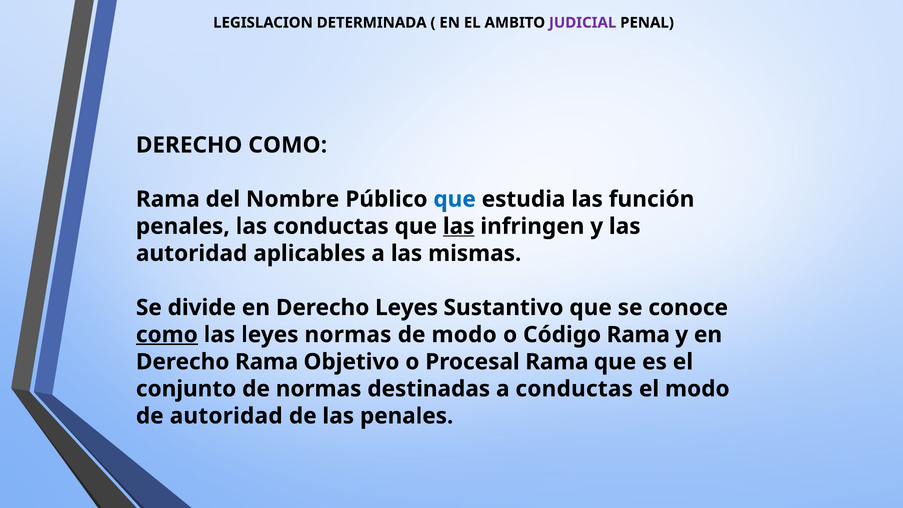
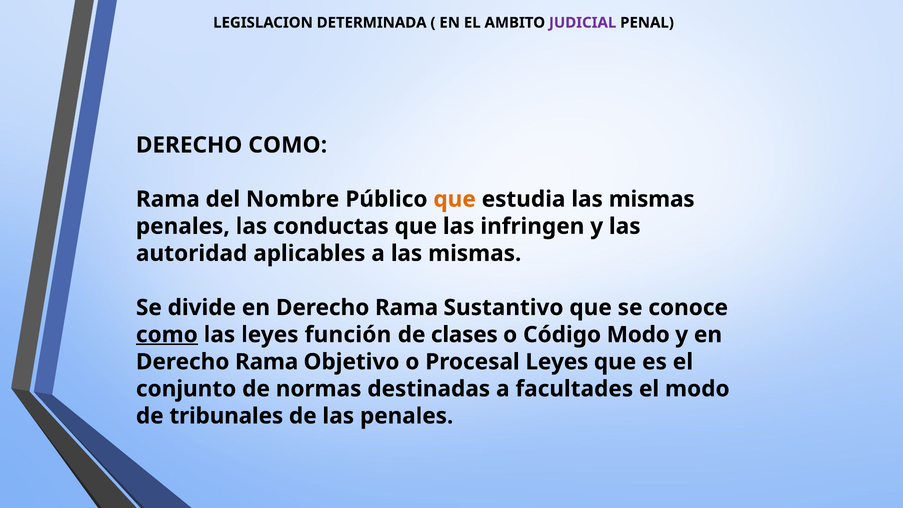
que colour: blue -> orange (455, 199)
estudia las función: función -> mismas (652, 199)
las underline: present -> none (459, 226)
divide en Derecho Leyes: Leyes -> Rama (407, 308)
leyes normas: normas -> función (348, 335)
de modo: modo -> clases (464, 335)
Código Rama: Rama -> Modo (638, 335)
Procesal Rama: Rama -> Leyes (557, 362)
a conductas: conductas -> facultades (574, 389)
de autoridad: autoridad -> tribunales (226, 416)
